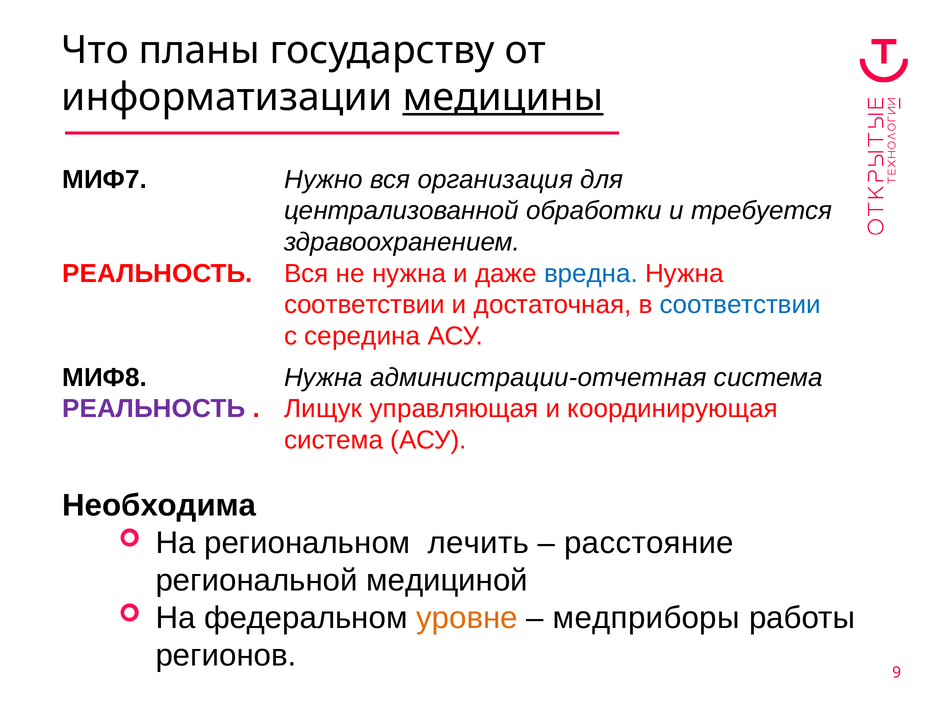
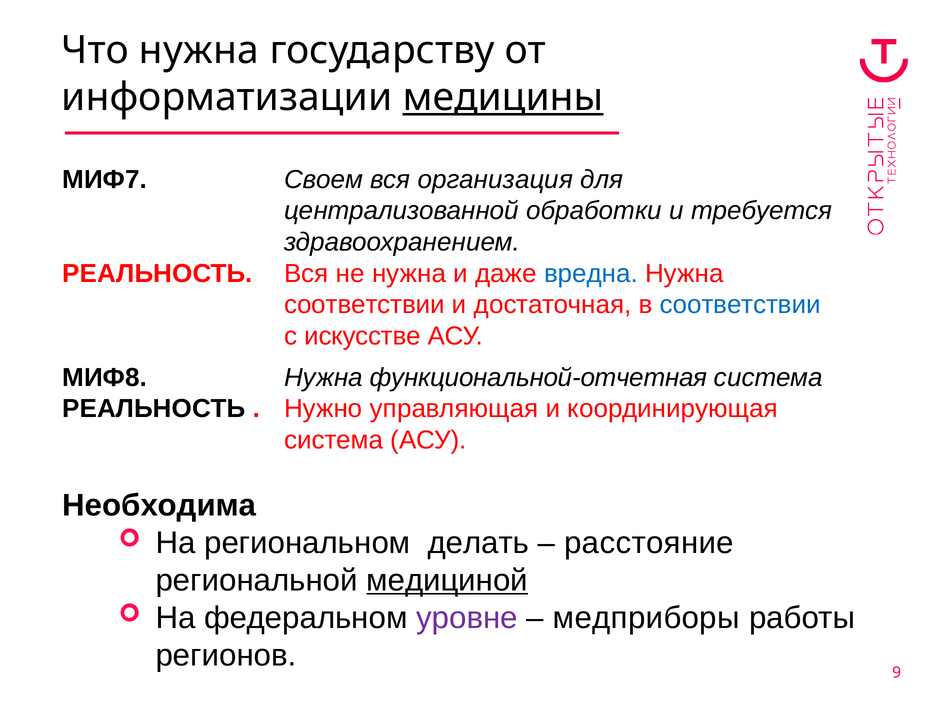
Что планы: планы -> нужна (199, 50)
Нужно: Нужно -> Своем (324, 180)
середина: середина -> искусстве (363, 336)
администрации-отчетная: администрации-отчетная -> функциональной-отчетная (539, 378)
РЕАЛЬНОСТЬ colour: purple -> black (154, 409)
Лищук: Лищук -> Нужно (323, 409)
лечить: лечить -> делать (478, 543)
медициной underline: none -> present (447, 581)
уровне colour: orange -> purple (467, 618)
